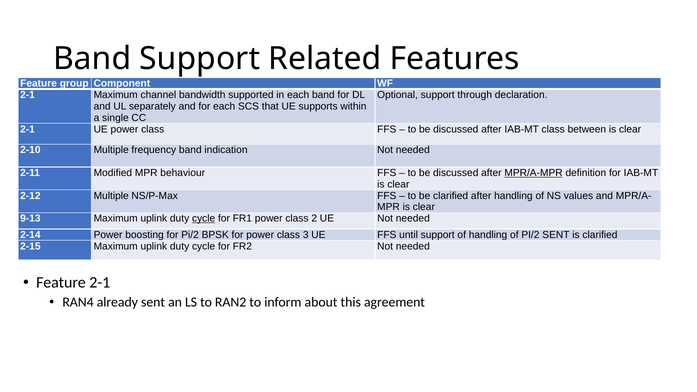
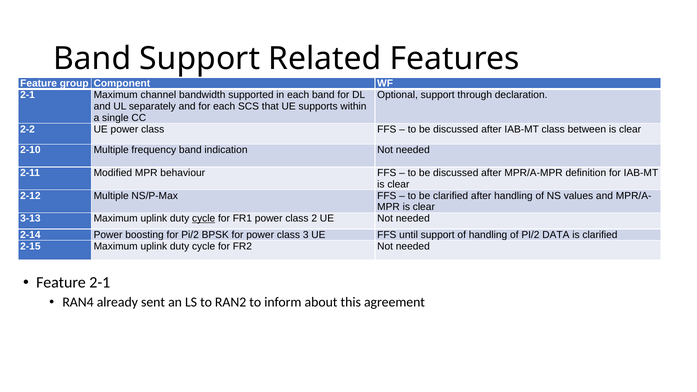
2-1: 2-1 -> 2-2 (28, 129)
MPR/A-MPR underline: present -> none (534, 173)
9-13: 9-13 -> 3-13 (30, 219)
PI/2 SENT: SENT -> DATA (556, 235)
